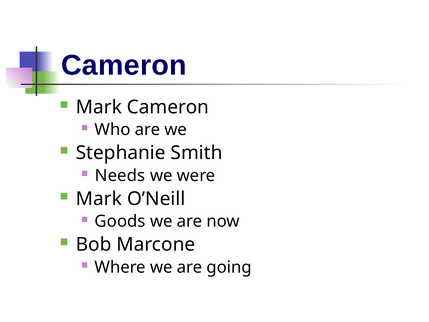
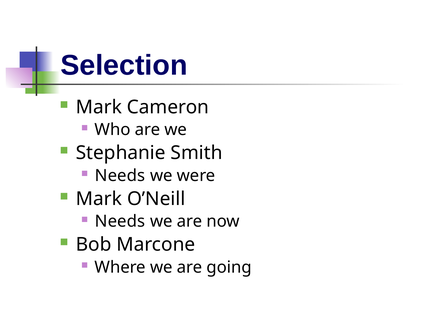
Cameron: Cameron -> Selection (124, 65)
Goods: Goods -> Needs (120, 221)
